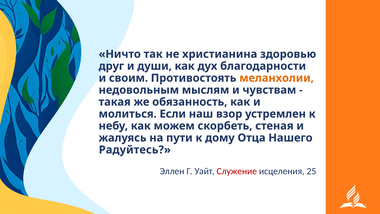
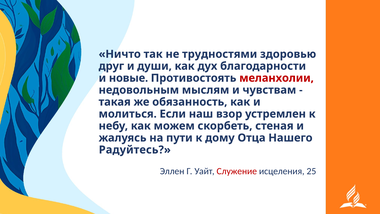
христианина: христианина -> трудностями (220, 54)
своим: своим -> новые (129, 78)
меланхолии colour: orange -> red (277, 78)
